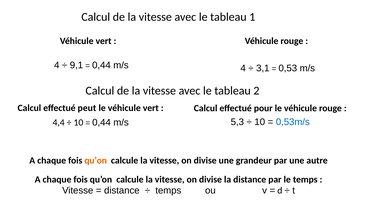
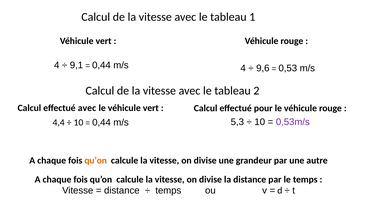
3,1: 3,1 -> 9,6 (263, 68)
effectué peut: peut -> avec (87, 108)
0,53m/s colour: blue -> purple (293, 122)
